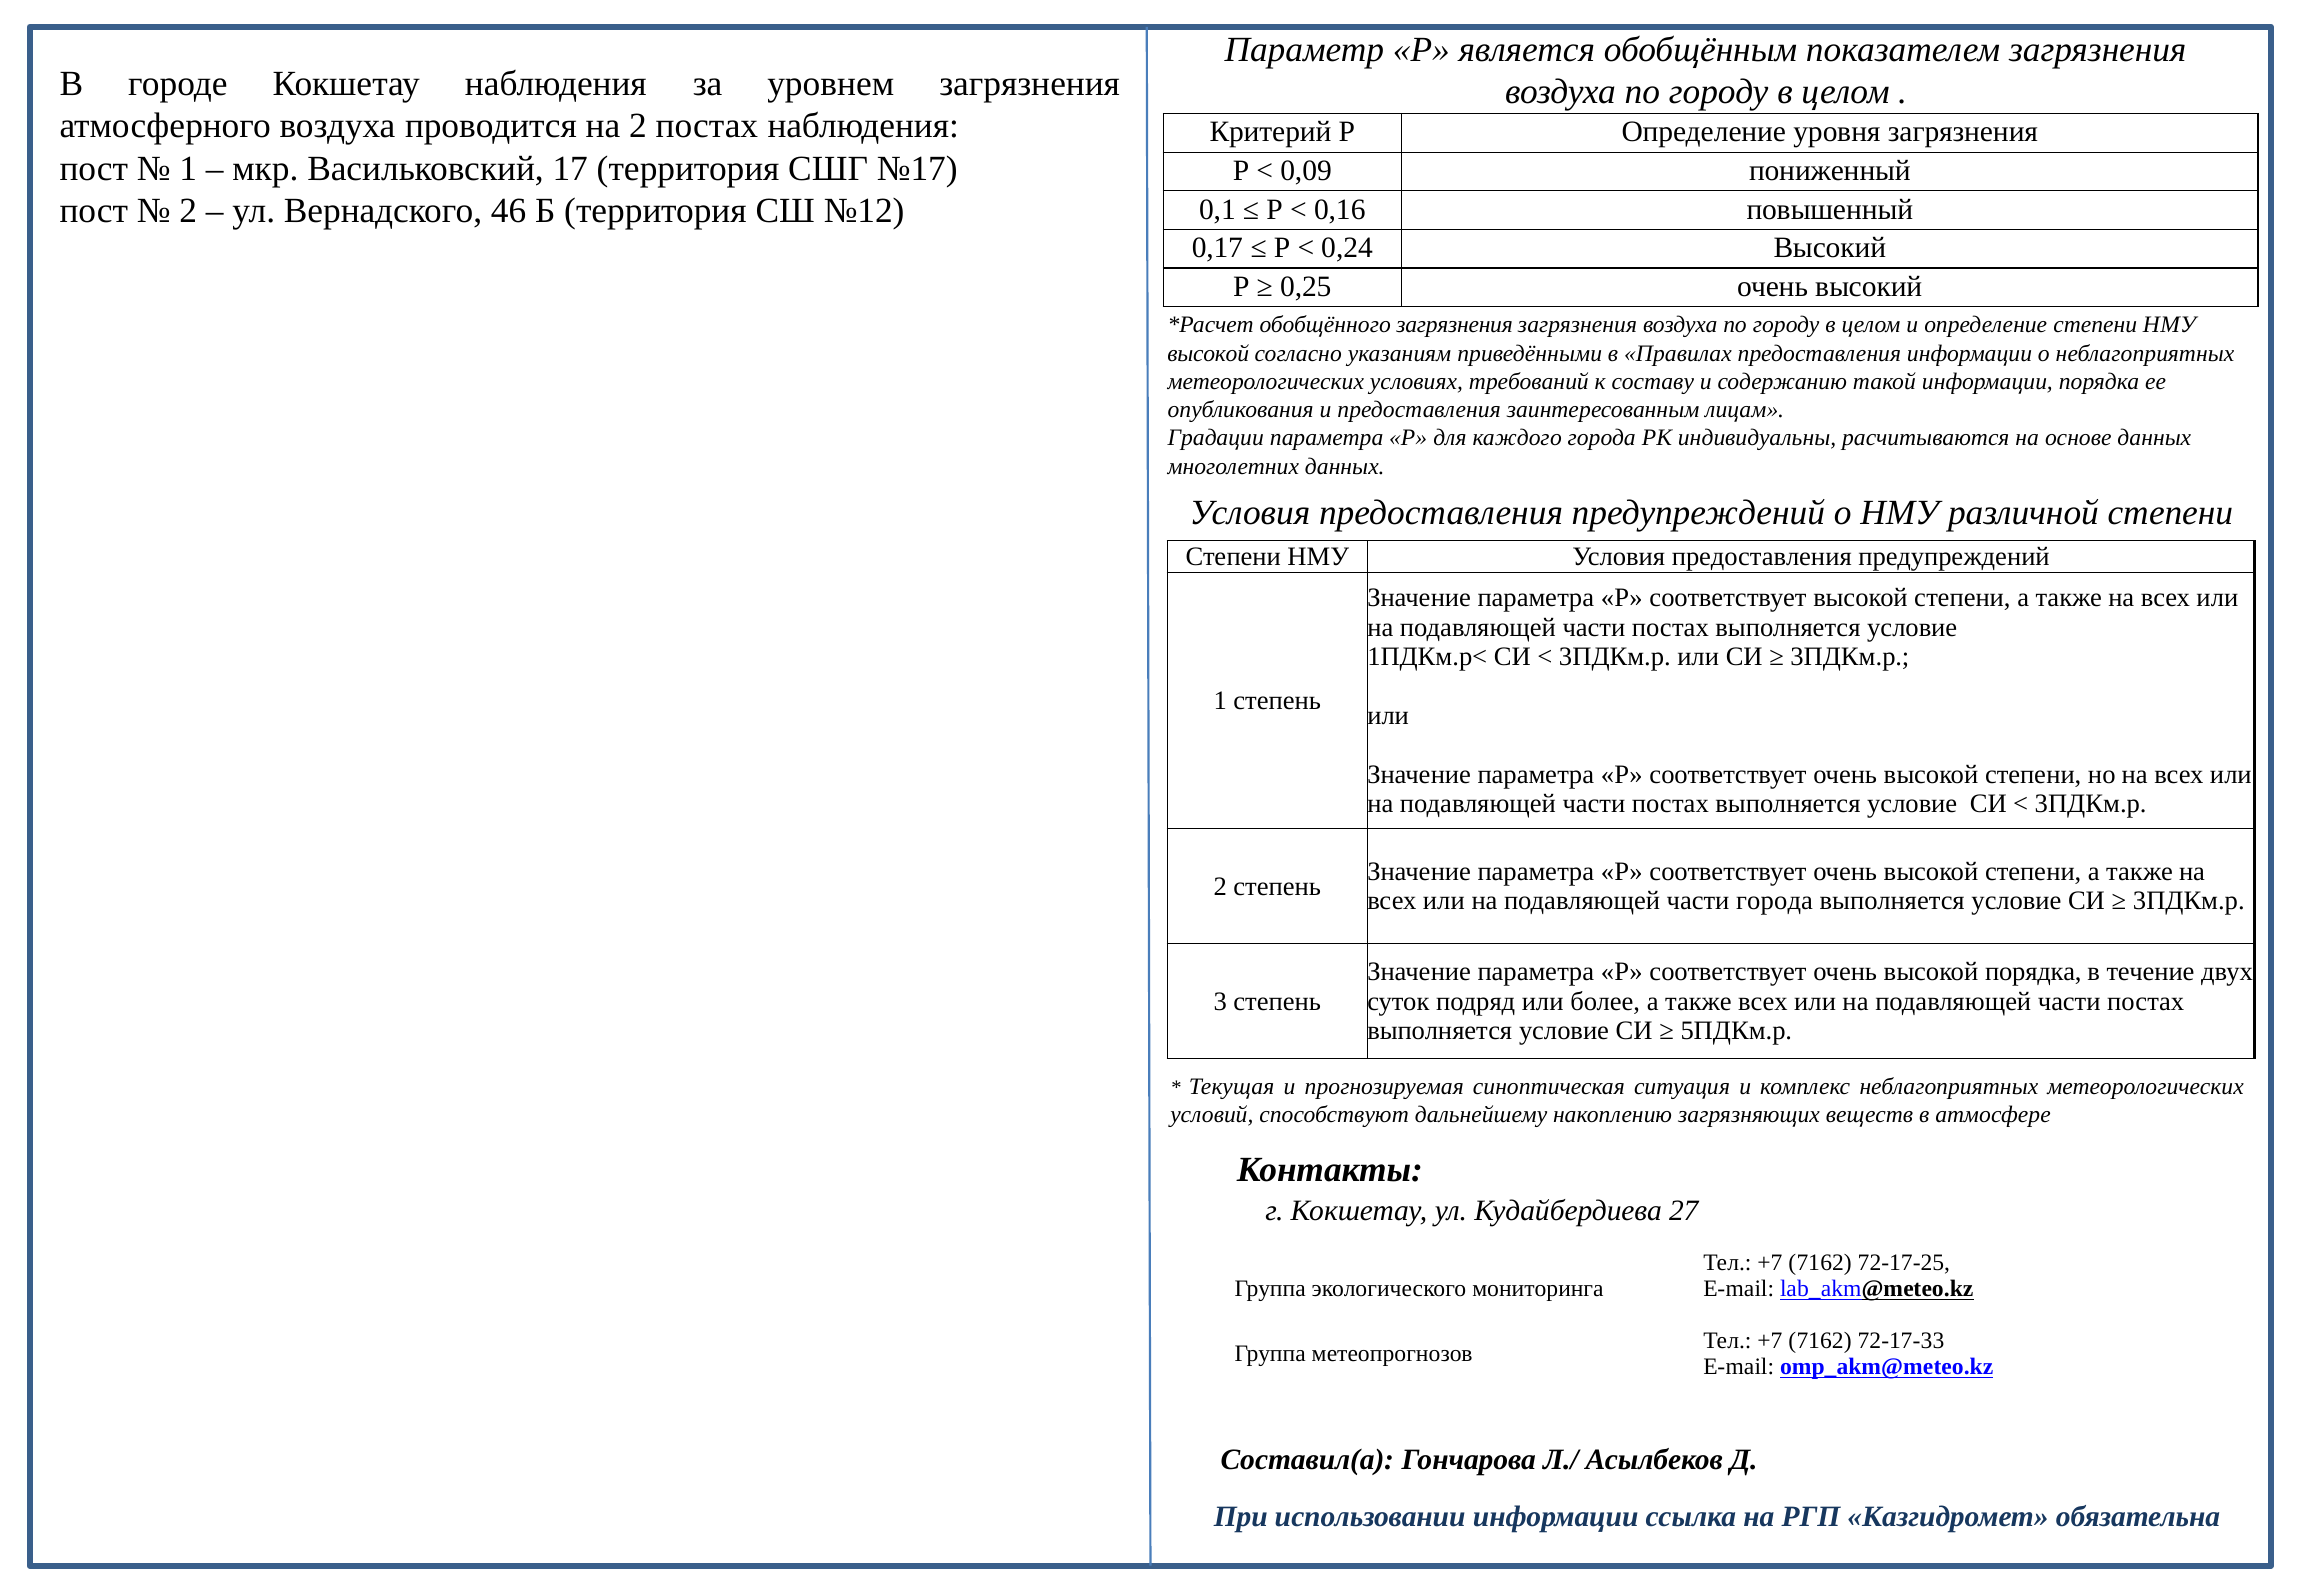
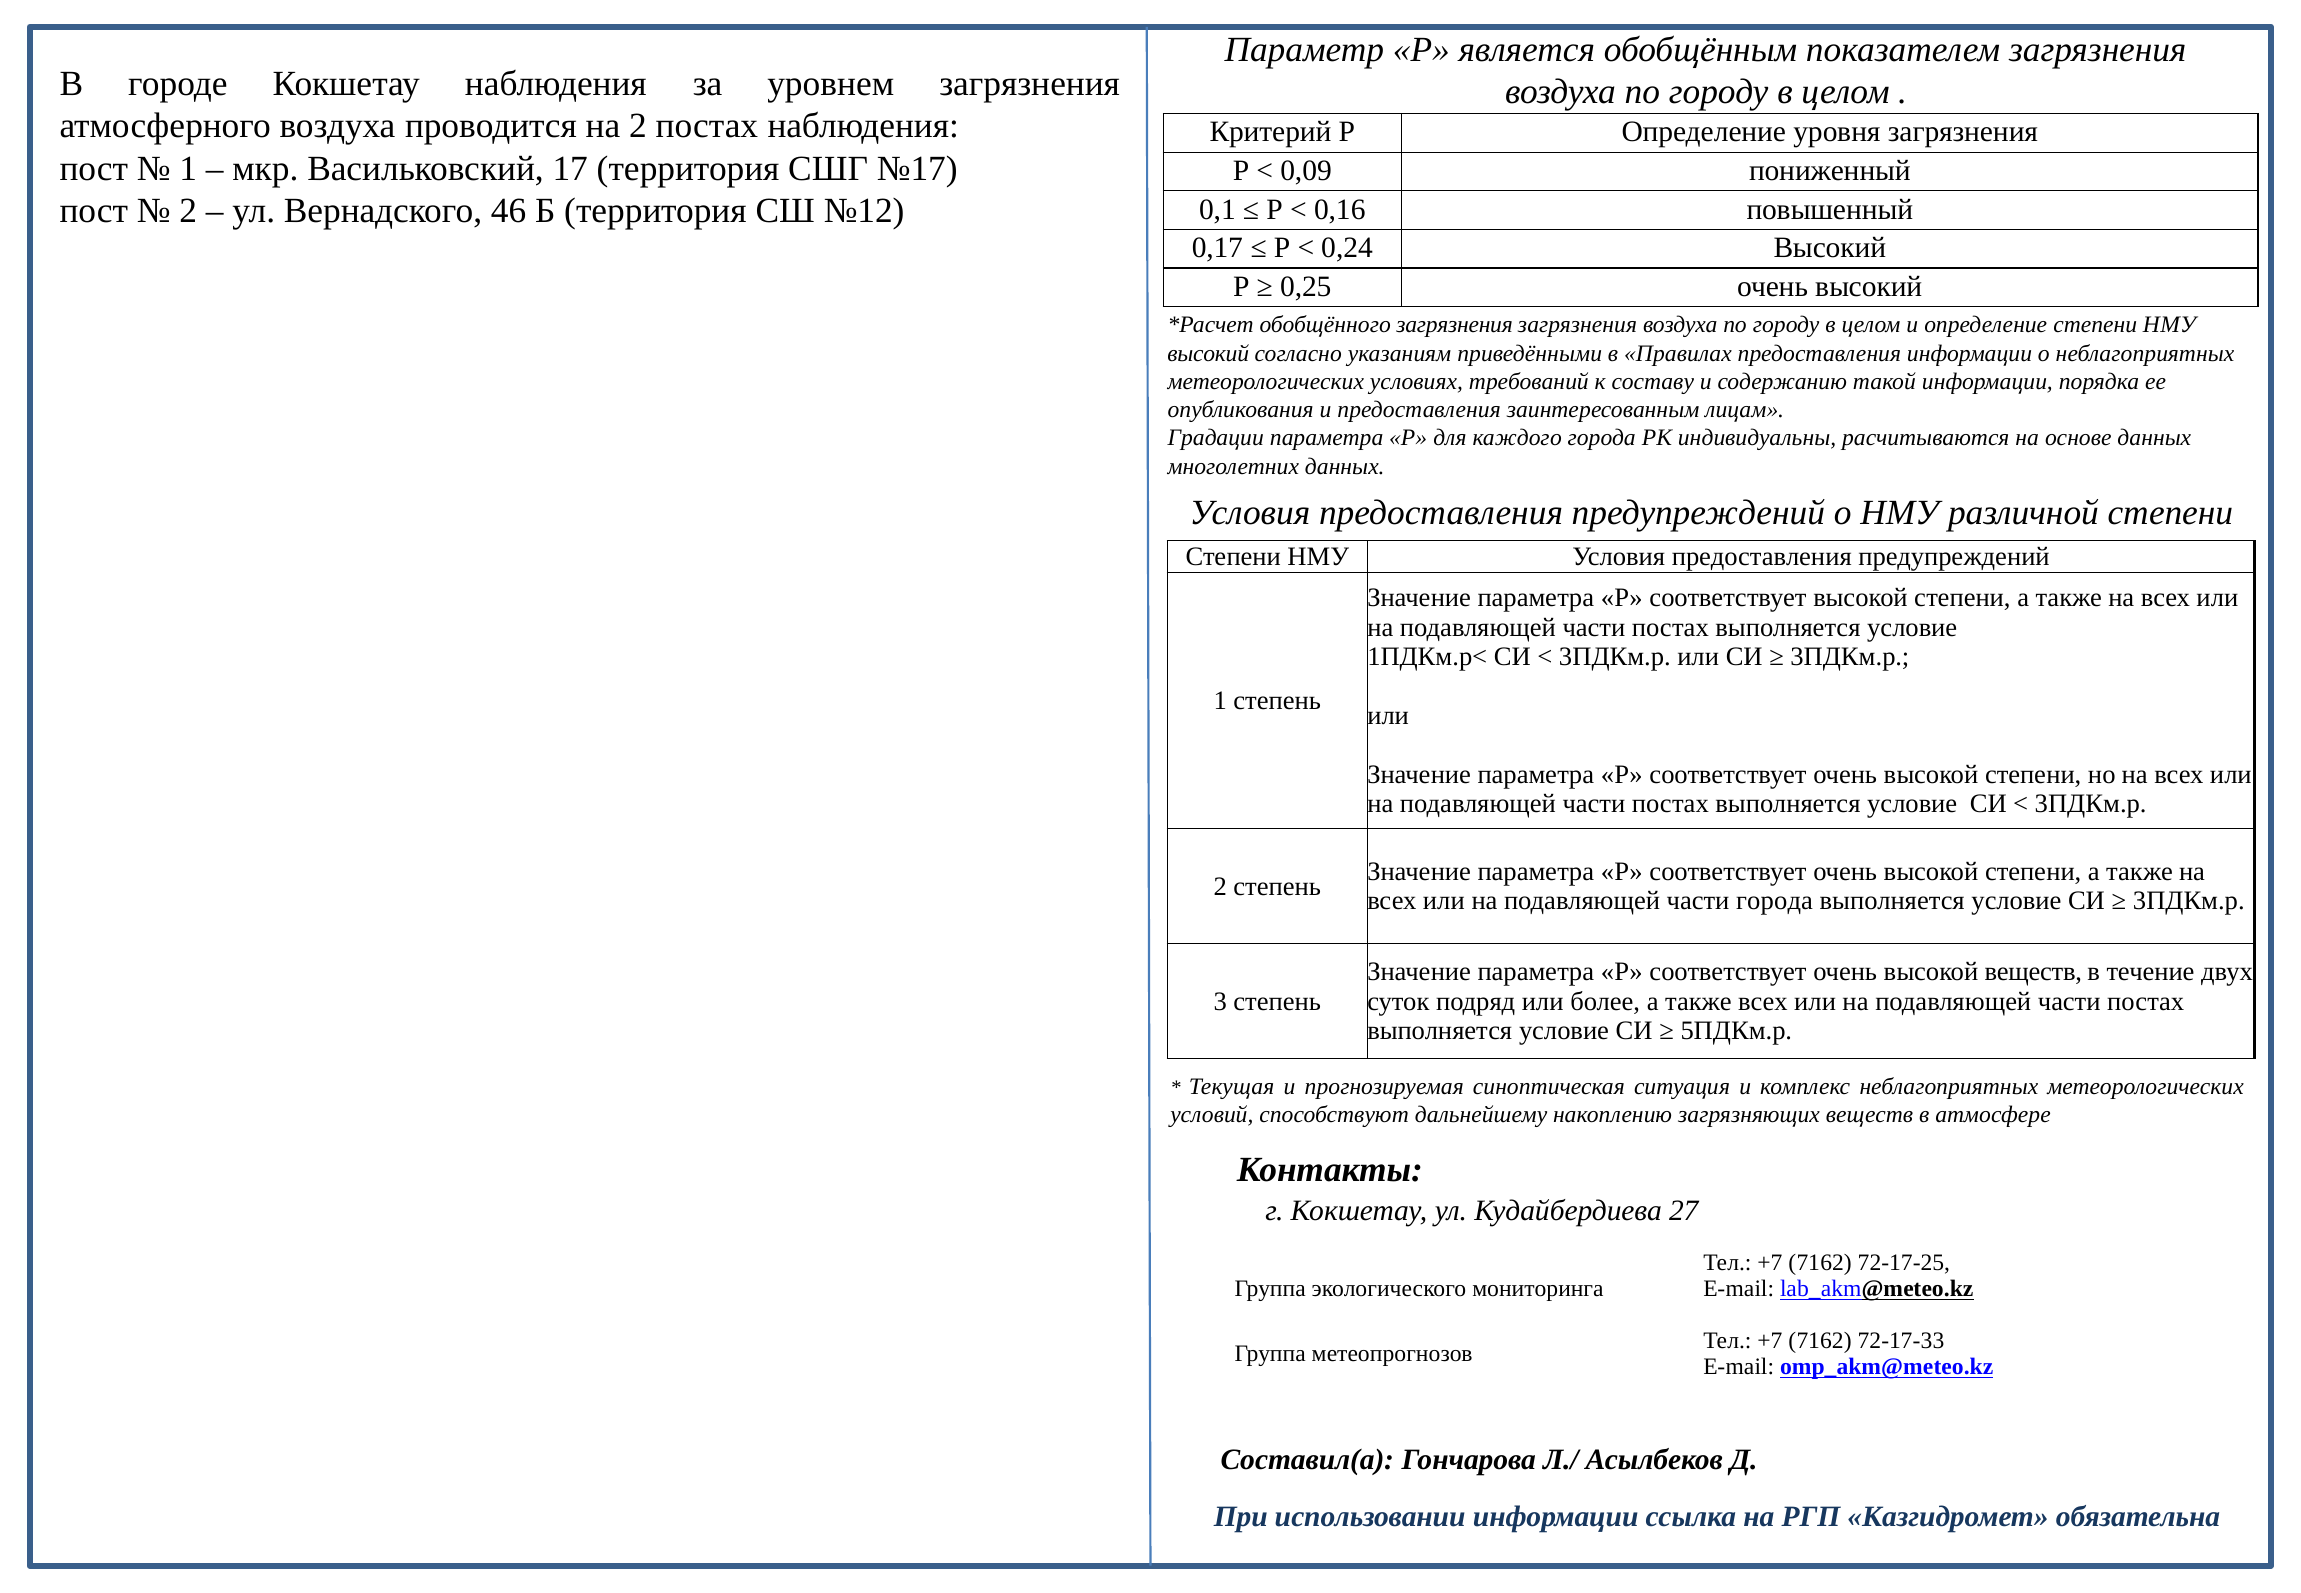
высокой: высокой -> высокий (1208, 353)
высокой порядка: порядка -> веществ (2033, 972)
